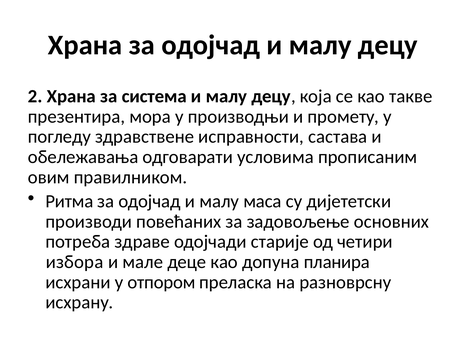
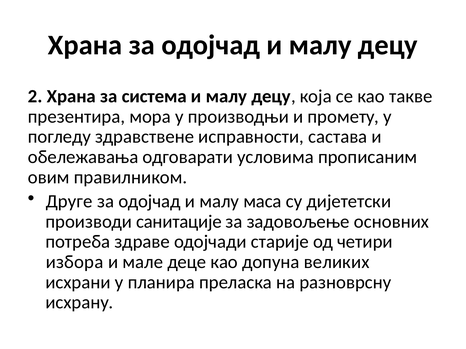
Ритма: Ритма -> Друге (69, 202)
повећаних: повећаних -> санитације (179, 222)
планира: планира -> великих (337, 262)
отпором: отпором -> планира (161, 283)
